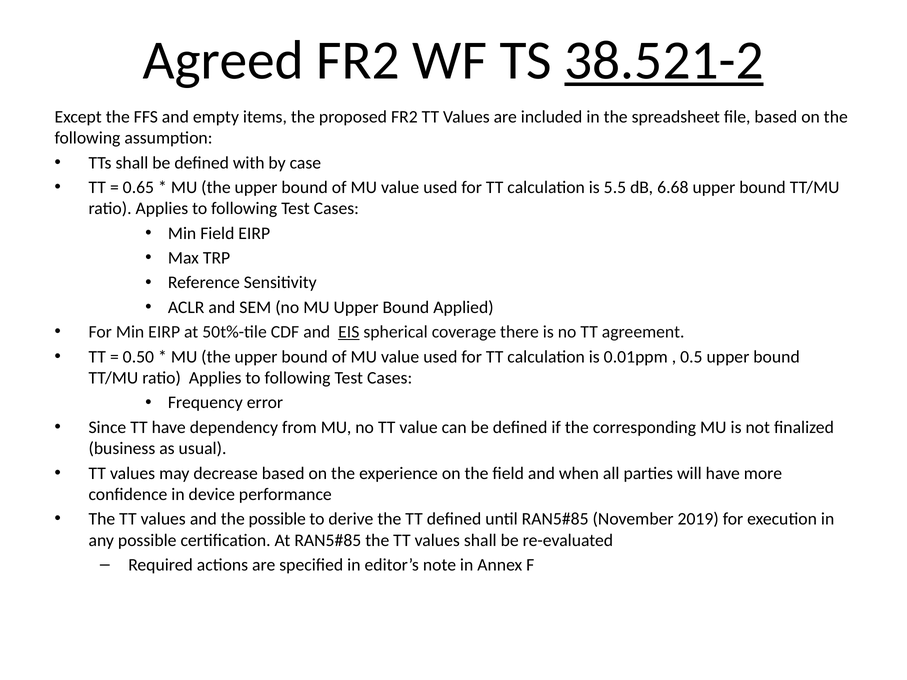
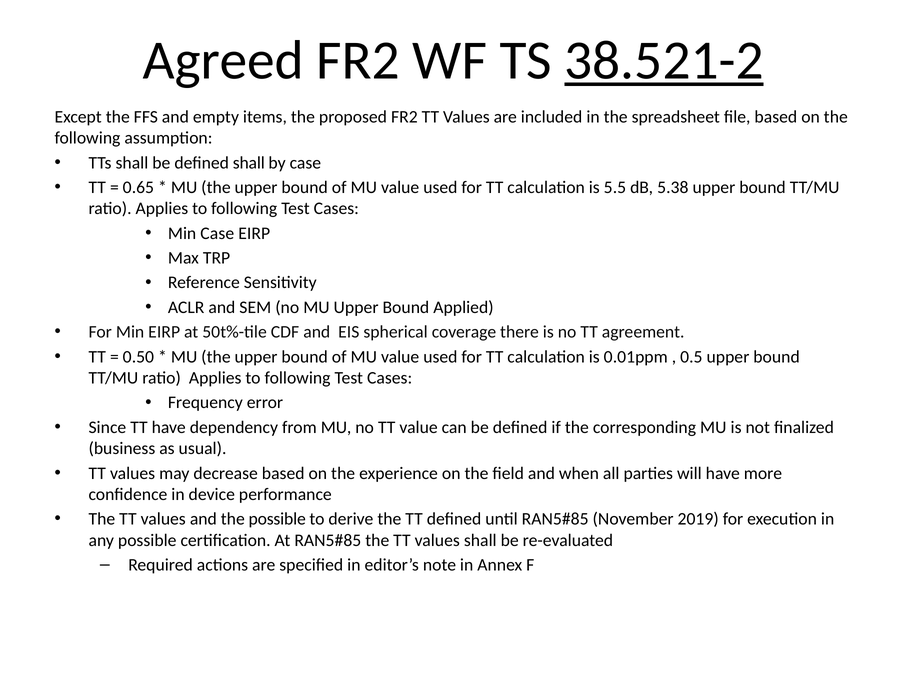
defined with: with -> shall (249, 163)
6.68: 6.68 -> 5.38 (673, 187)
Min Field: Field -> Case (217, 233)
EIS underline: present -> none (349, 332)
